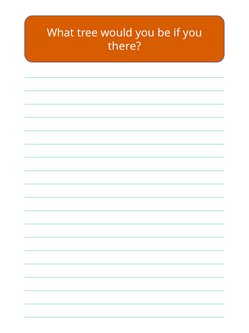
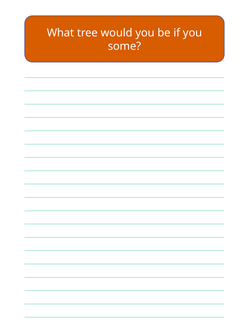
there: there -> some (124, 46)
